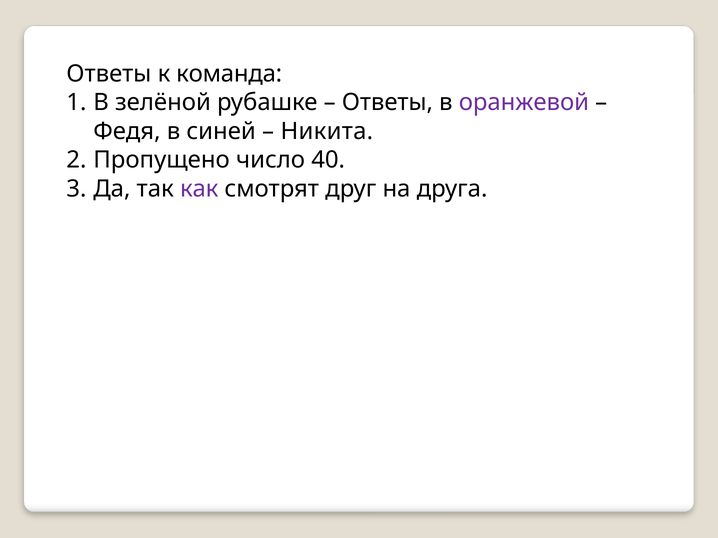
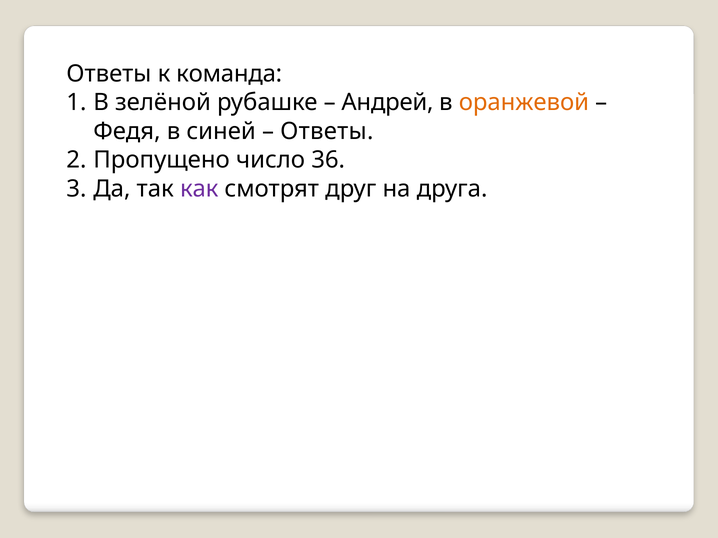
Ответы: Ответы -> Андрей (387, 103)
оранжевой colour: purple -> orange (524, 103)
Никита: Никита -> Ответы (327, 131)
40: 40 -> 36 (328, 160)
